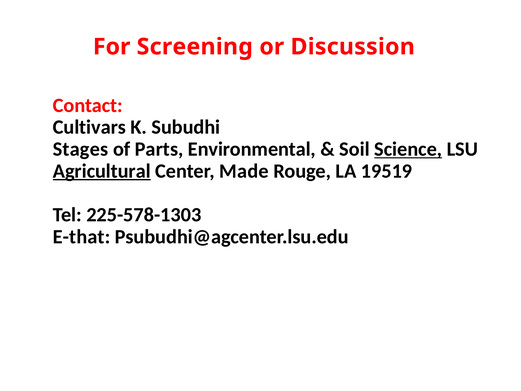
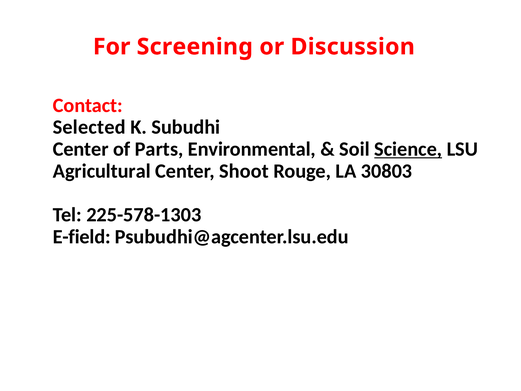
Cultivars: Cultivars -> Selected (89, 127)
Stages: Stages -> Center (81, 149)
Agricultural underline: present -> none (102, 171)
Made: Made -> Shoot (244, 171)
19519: 19519 -> 30803 (387, 171)
E-that: E-that -> E-field (82, 237)
